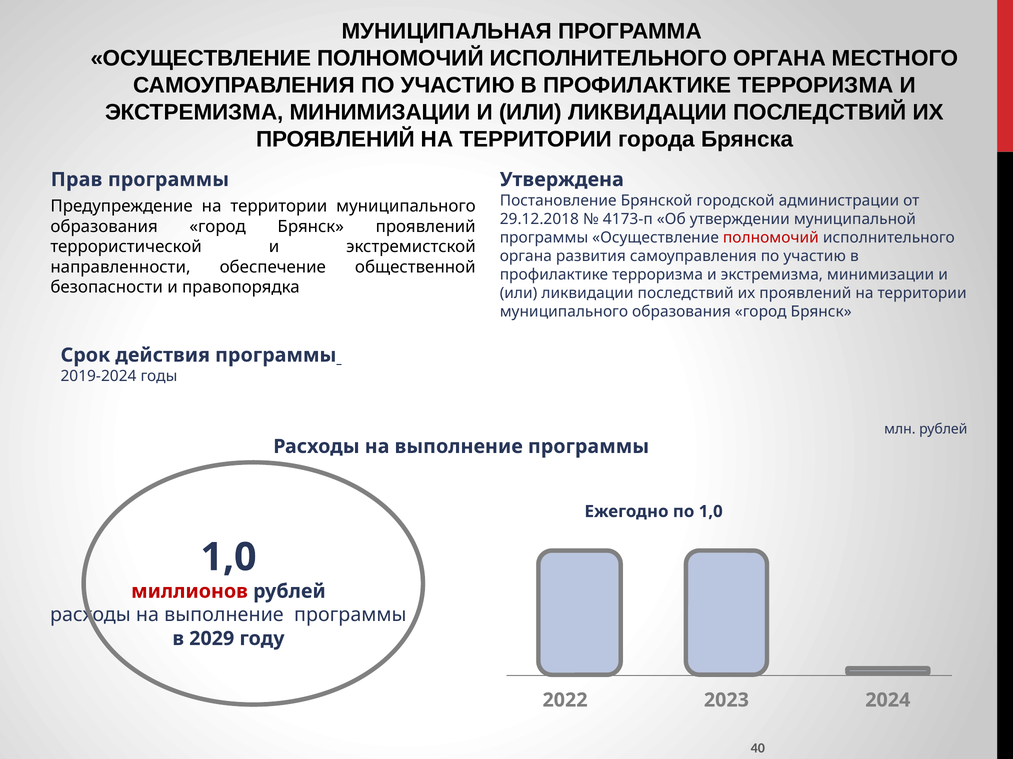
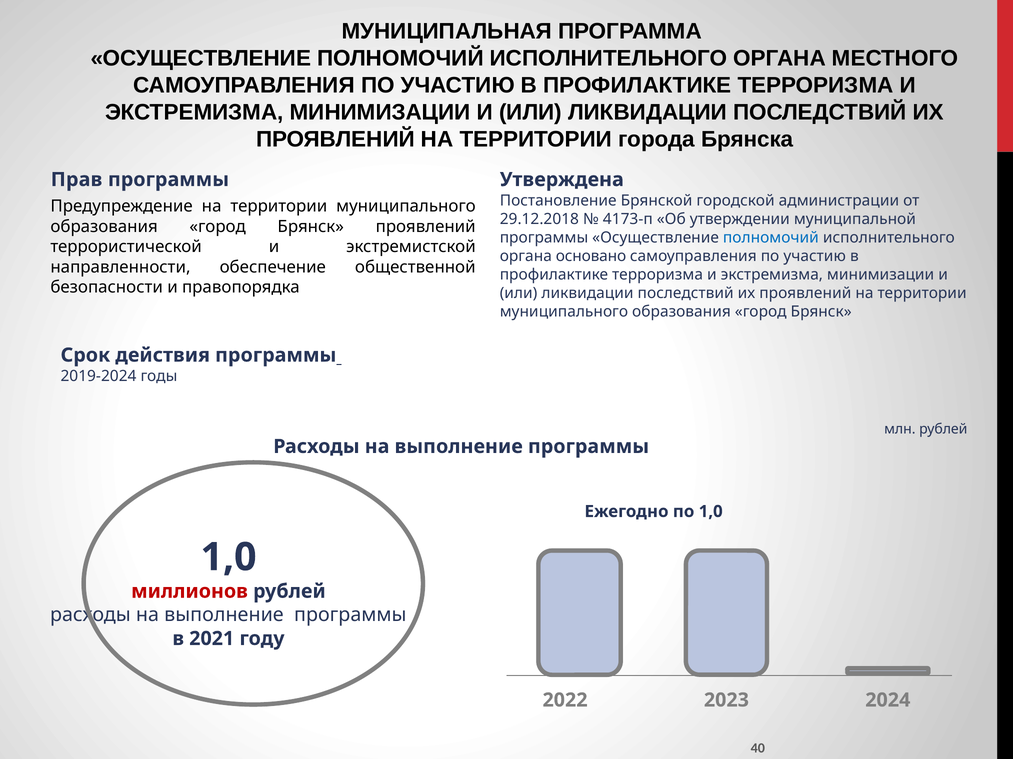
полномочий colour: red -> blue (771, 238)
развития: развития -> основано (591, 256)
2029: 2029 -> 2021 (212, 639)
